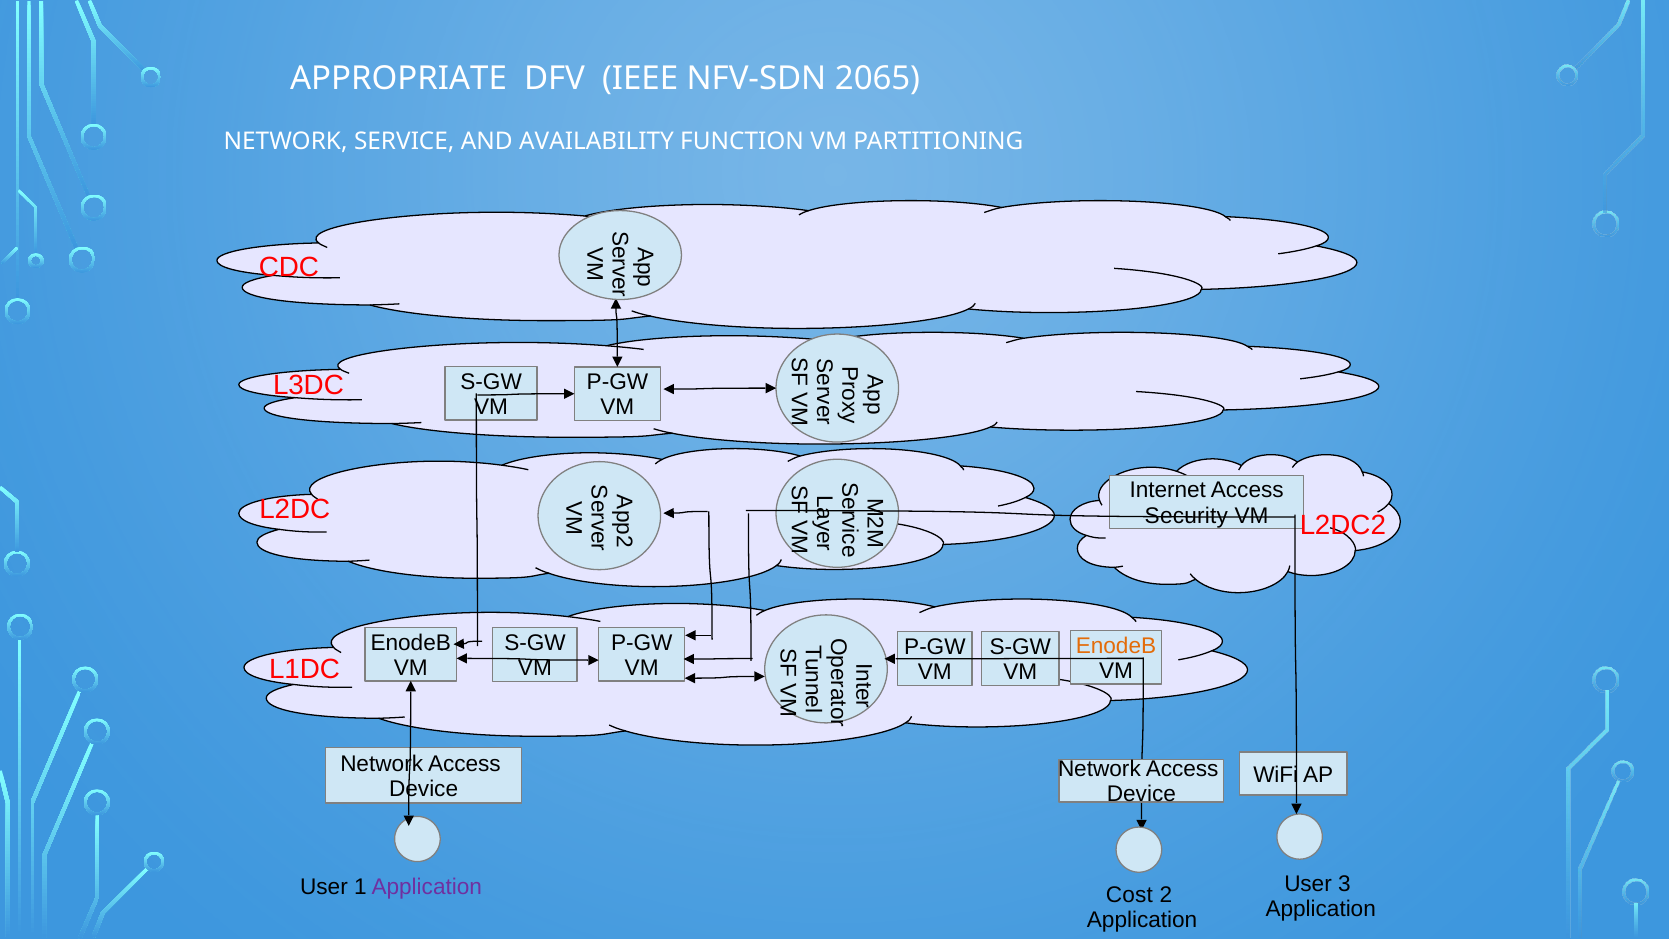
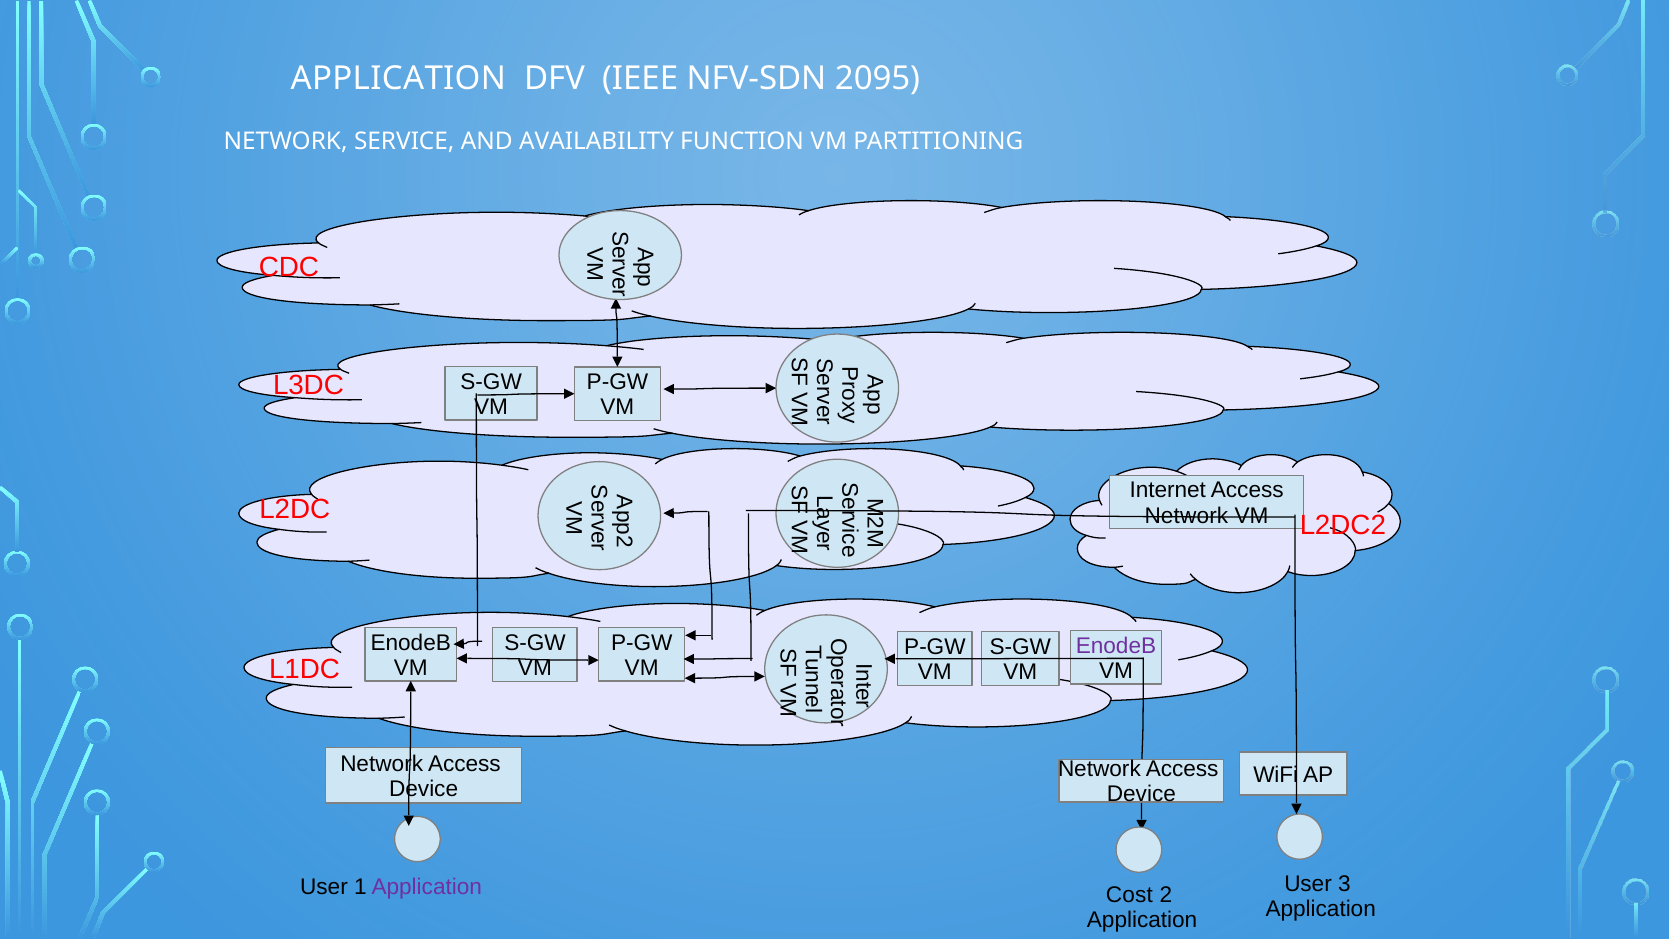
APPROPRIATE: APPROPRIATE -> APPLICATION (398, 79)
2065: 2065 -> 2095 (878, 79)
Security: Security -> Network (1186, 516)
EnodeB colour: orange -> purple (1116, 646)
